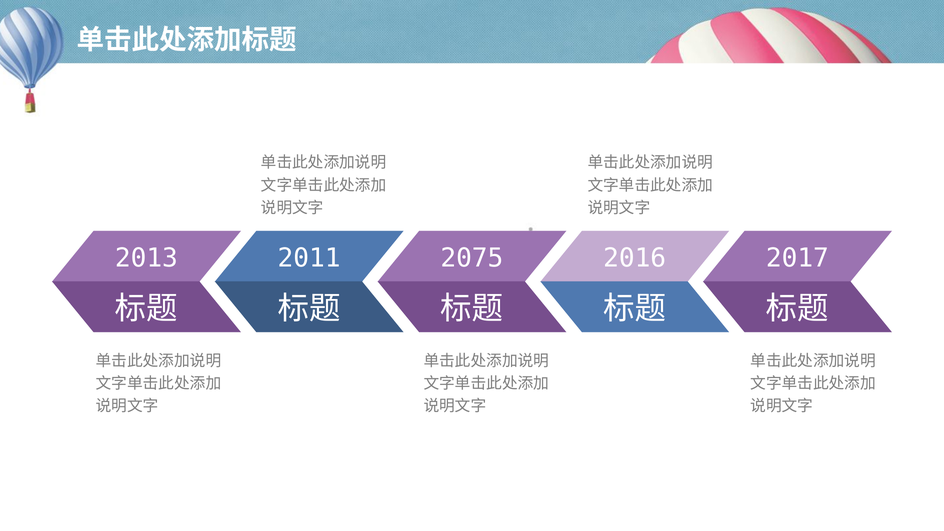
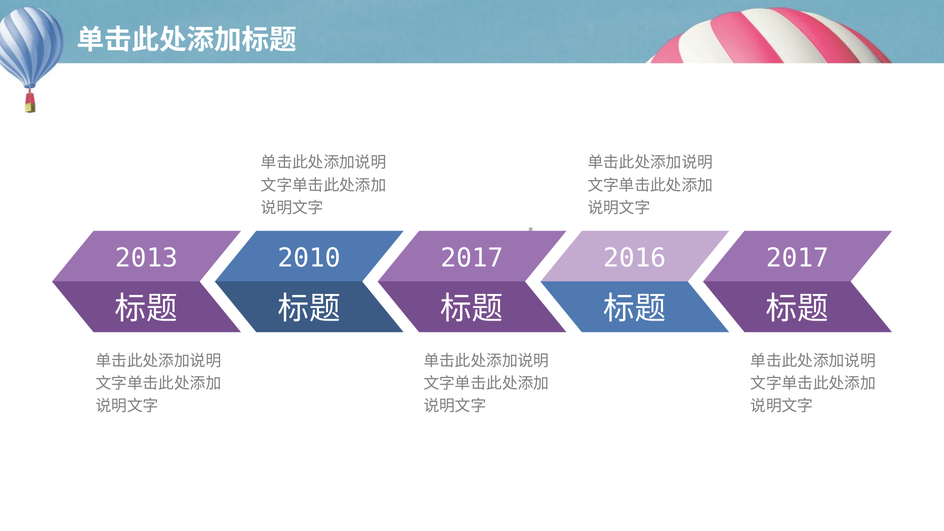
2011: 2011 -> 2010 (309, 258)
2075: 2075 -> 2017 (472, 258)
